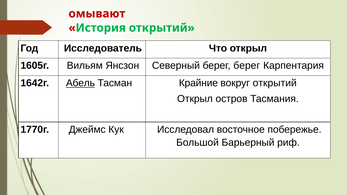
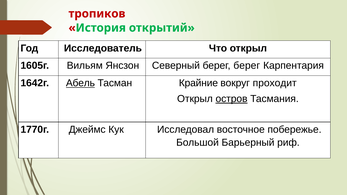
омывают: омывают -> тропиков (97, 14)
вокруг открытий: открытий -> проходит (275, 83)
остров underline: none -> present (232, 99)
